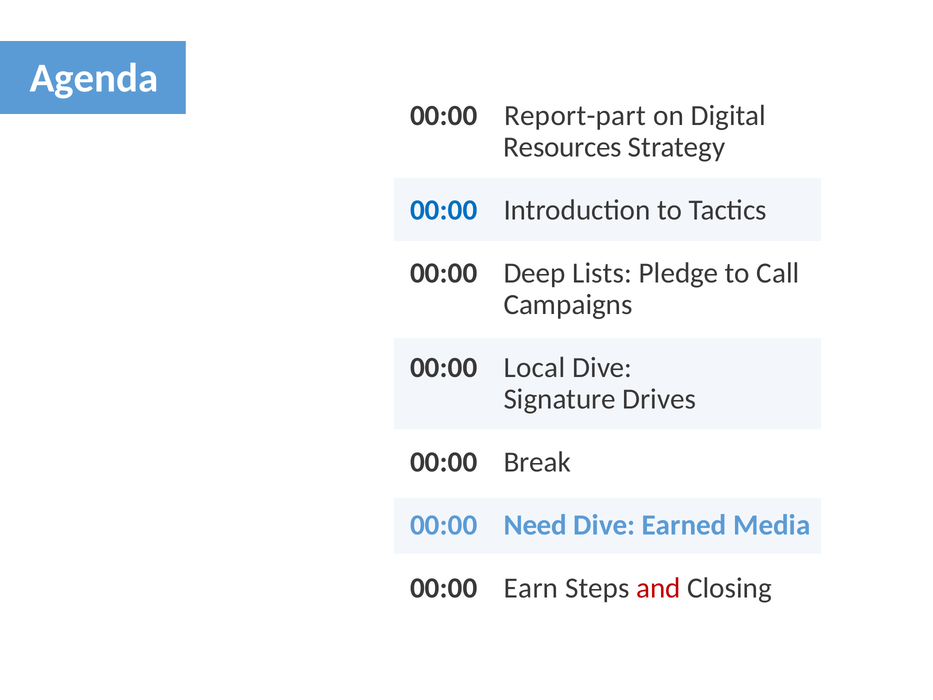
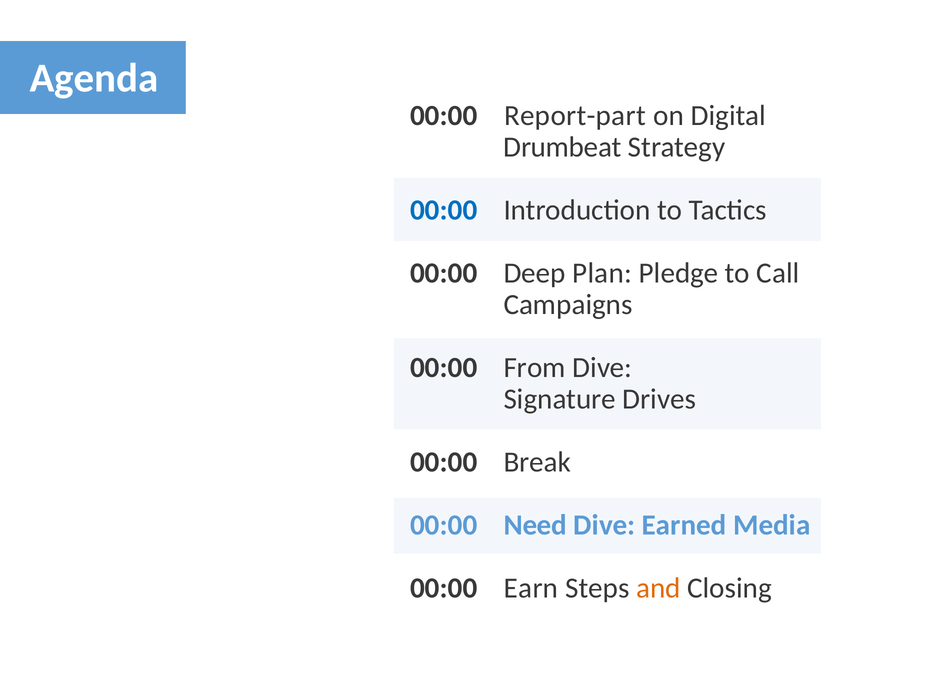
Resources: Resources -> Drumbeat (563, 147)
Lists: Lists -> Plan (602, 273)
Local: Local -> From (535, 368)
and colour: red -> orange (658, 588)
